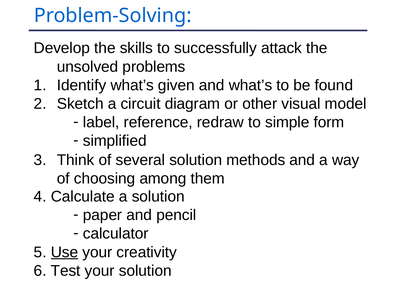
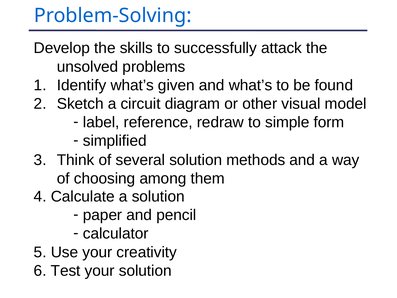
Use underline: present -> none (65, 252)
